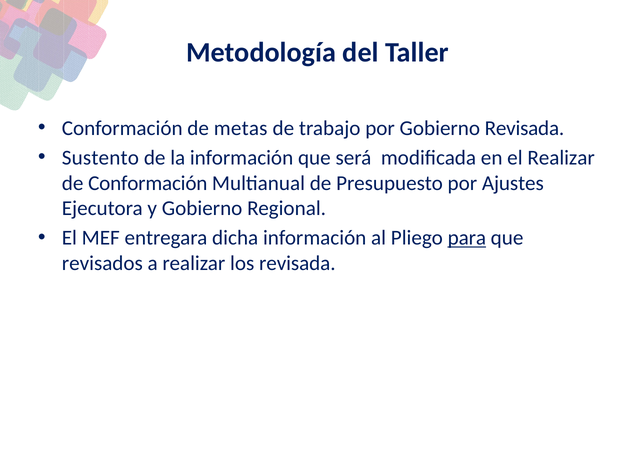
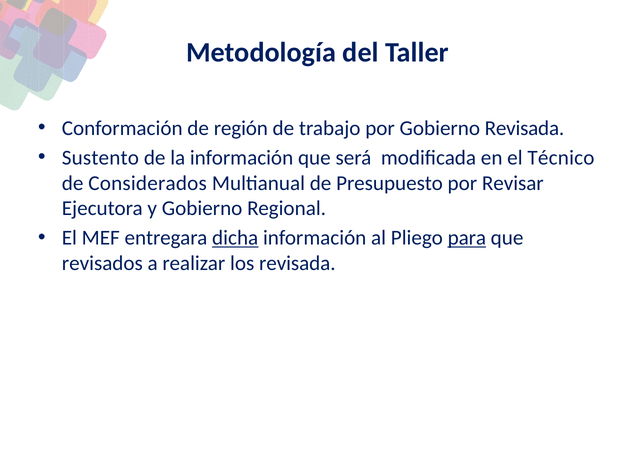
metas: metas -> región (241, 128)
el Realizar: Realizar -> Técnico (561, 158)
de Conformación: Conformación -> Considerados (148, 183)
Ajustes: Ajustes -> Revisar (513, 183)
dicha underline: none -> present (235, 238)
